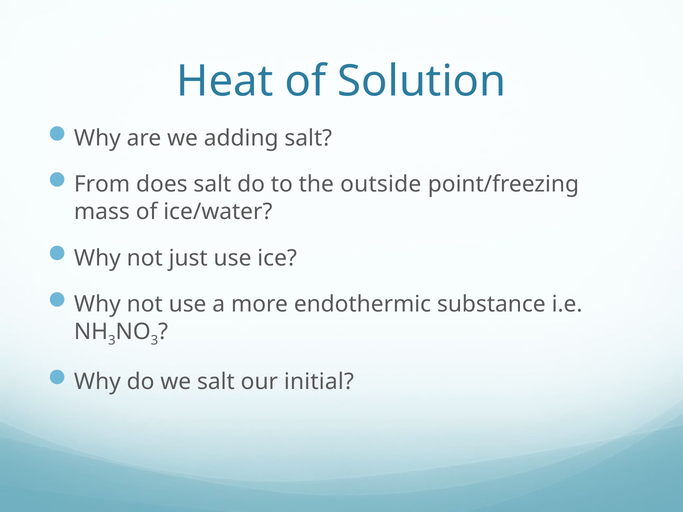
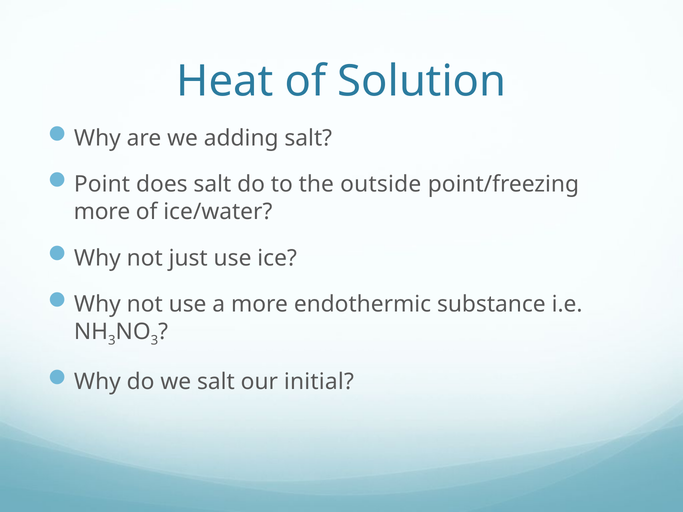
From: From -> Point (102, 185)
mass: mass -> more (102, 212)
